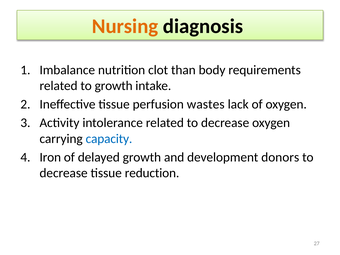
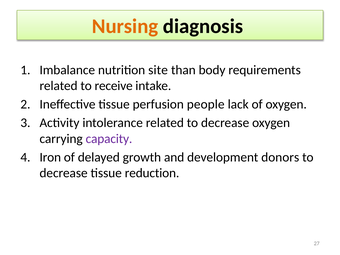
clot: clot -> site (158, 70)
to growth: growth -> receive (114, 86)
wastes: wastes -> people (206, 104)
capacity colour: blue -> purple (109, 139)
